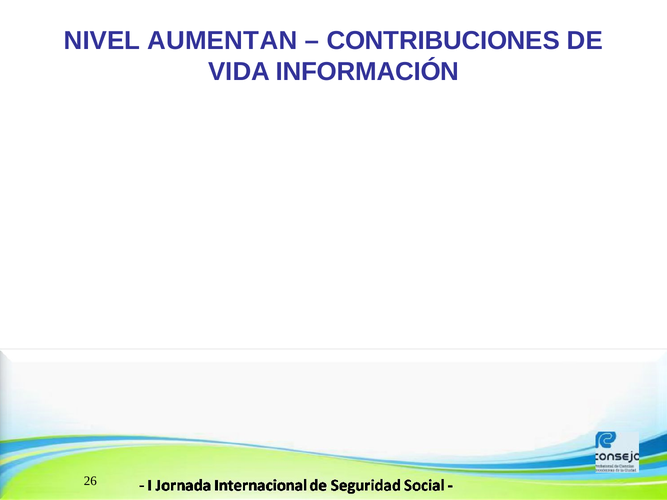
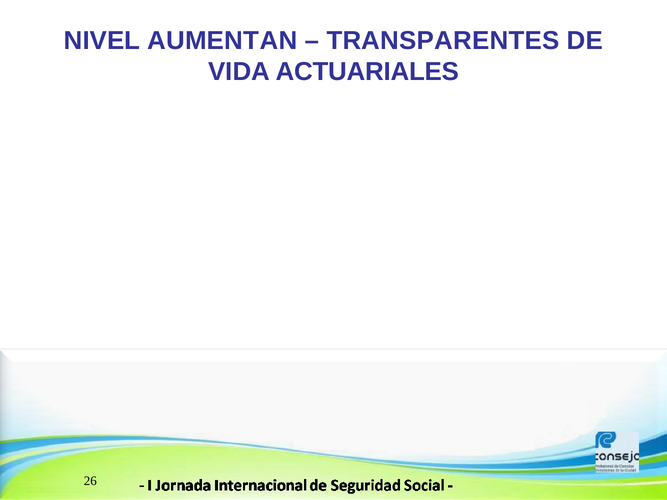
CONTRIBUCIONES: CONTRIBUCIONES -> TRANSPARENTES (443, 41)
INFORMACIÓN: INFORMACIÓN -> ACTUARIALES (368, 72)
